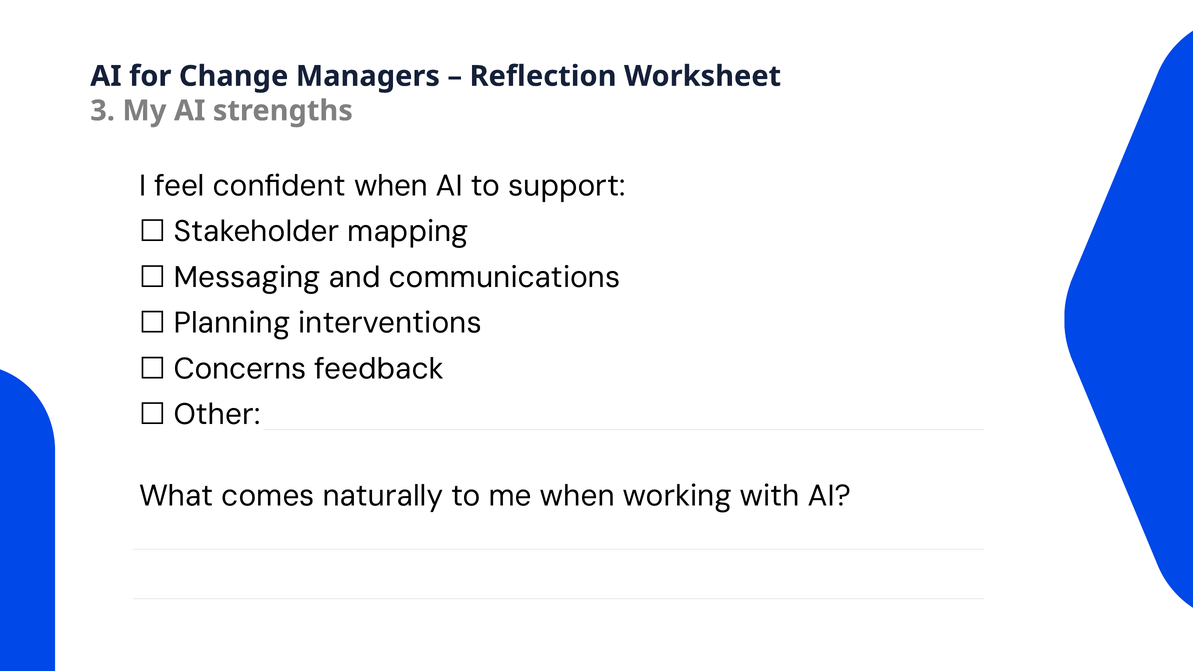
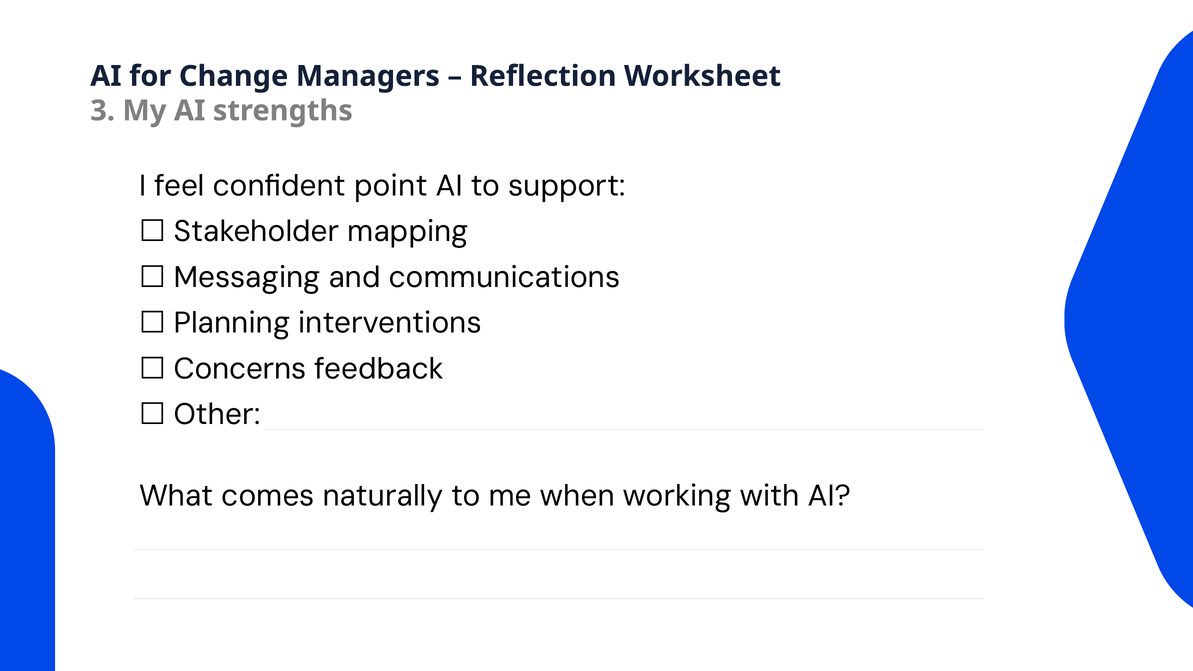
confident when: when -> point (391, 186)
